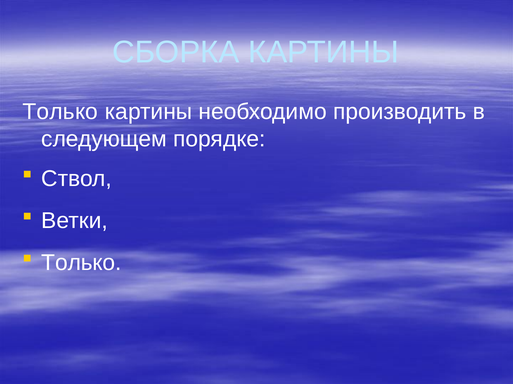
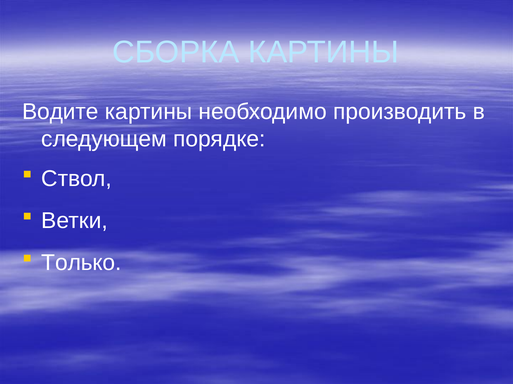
Только: Только -> Водите (60, 112)
